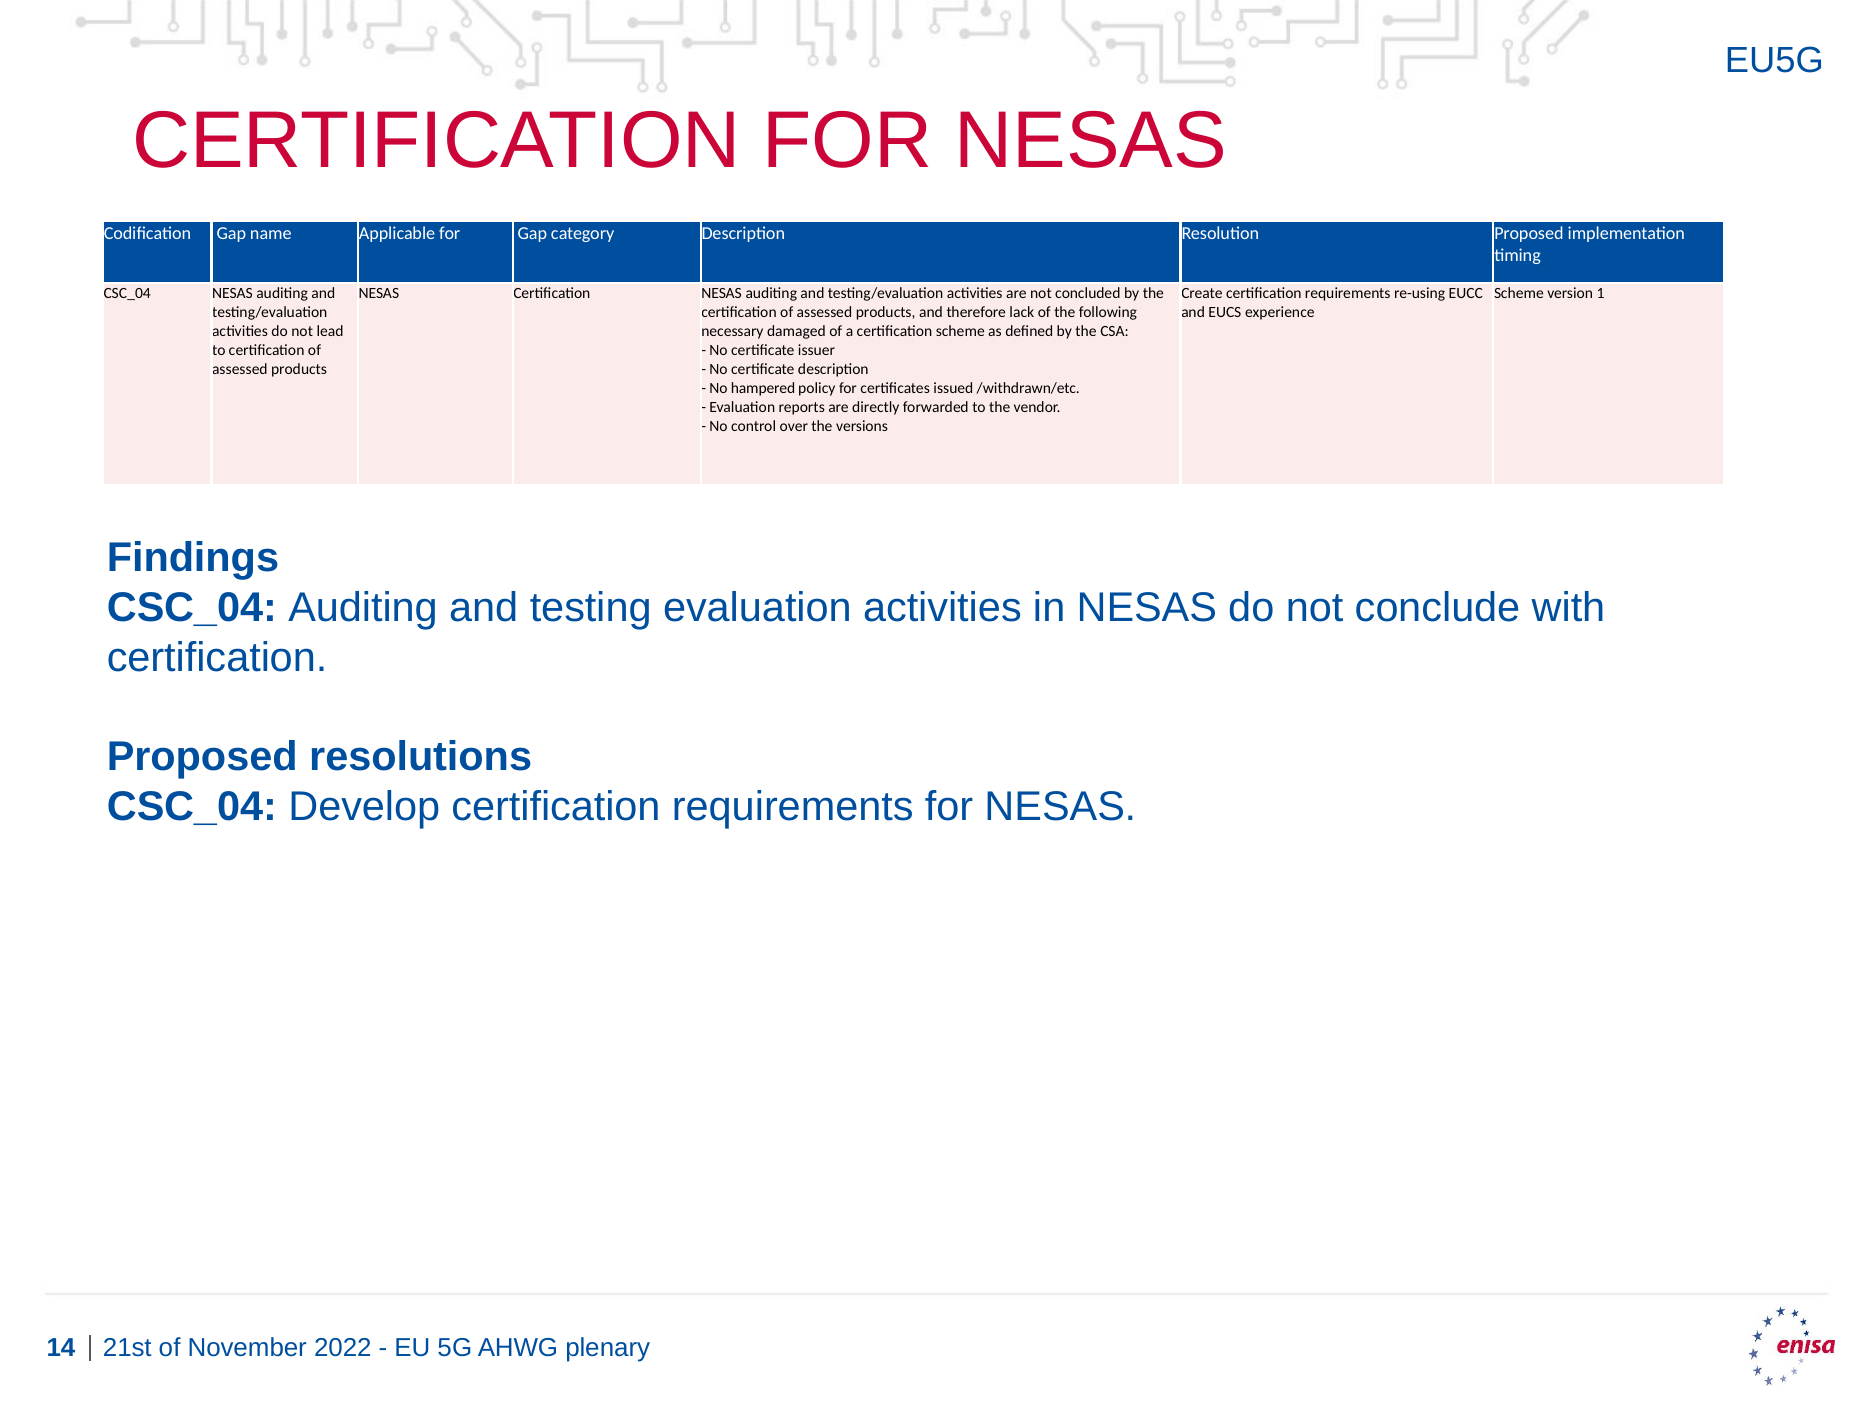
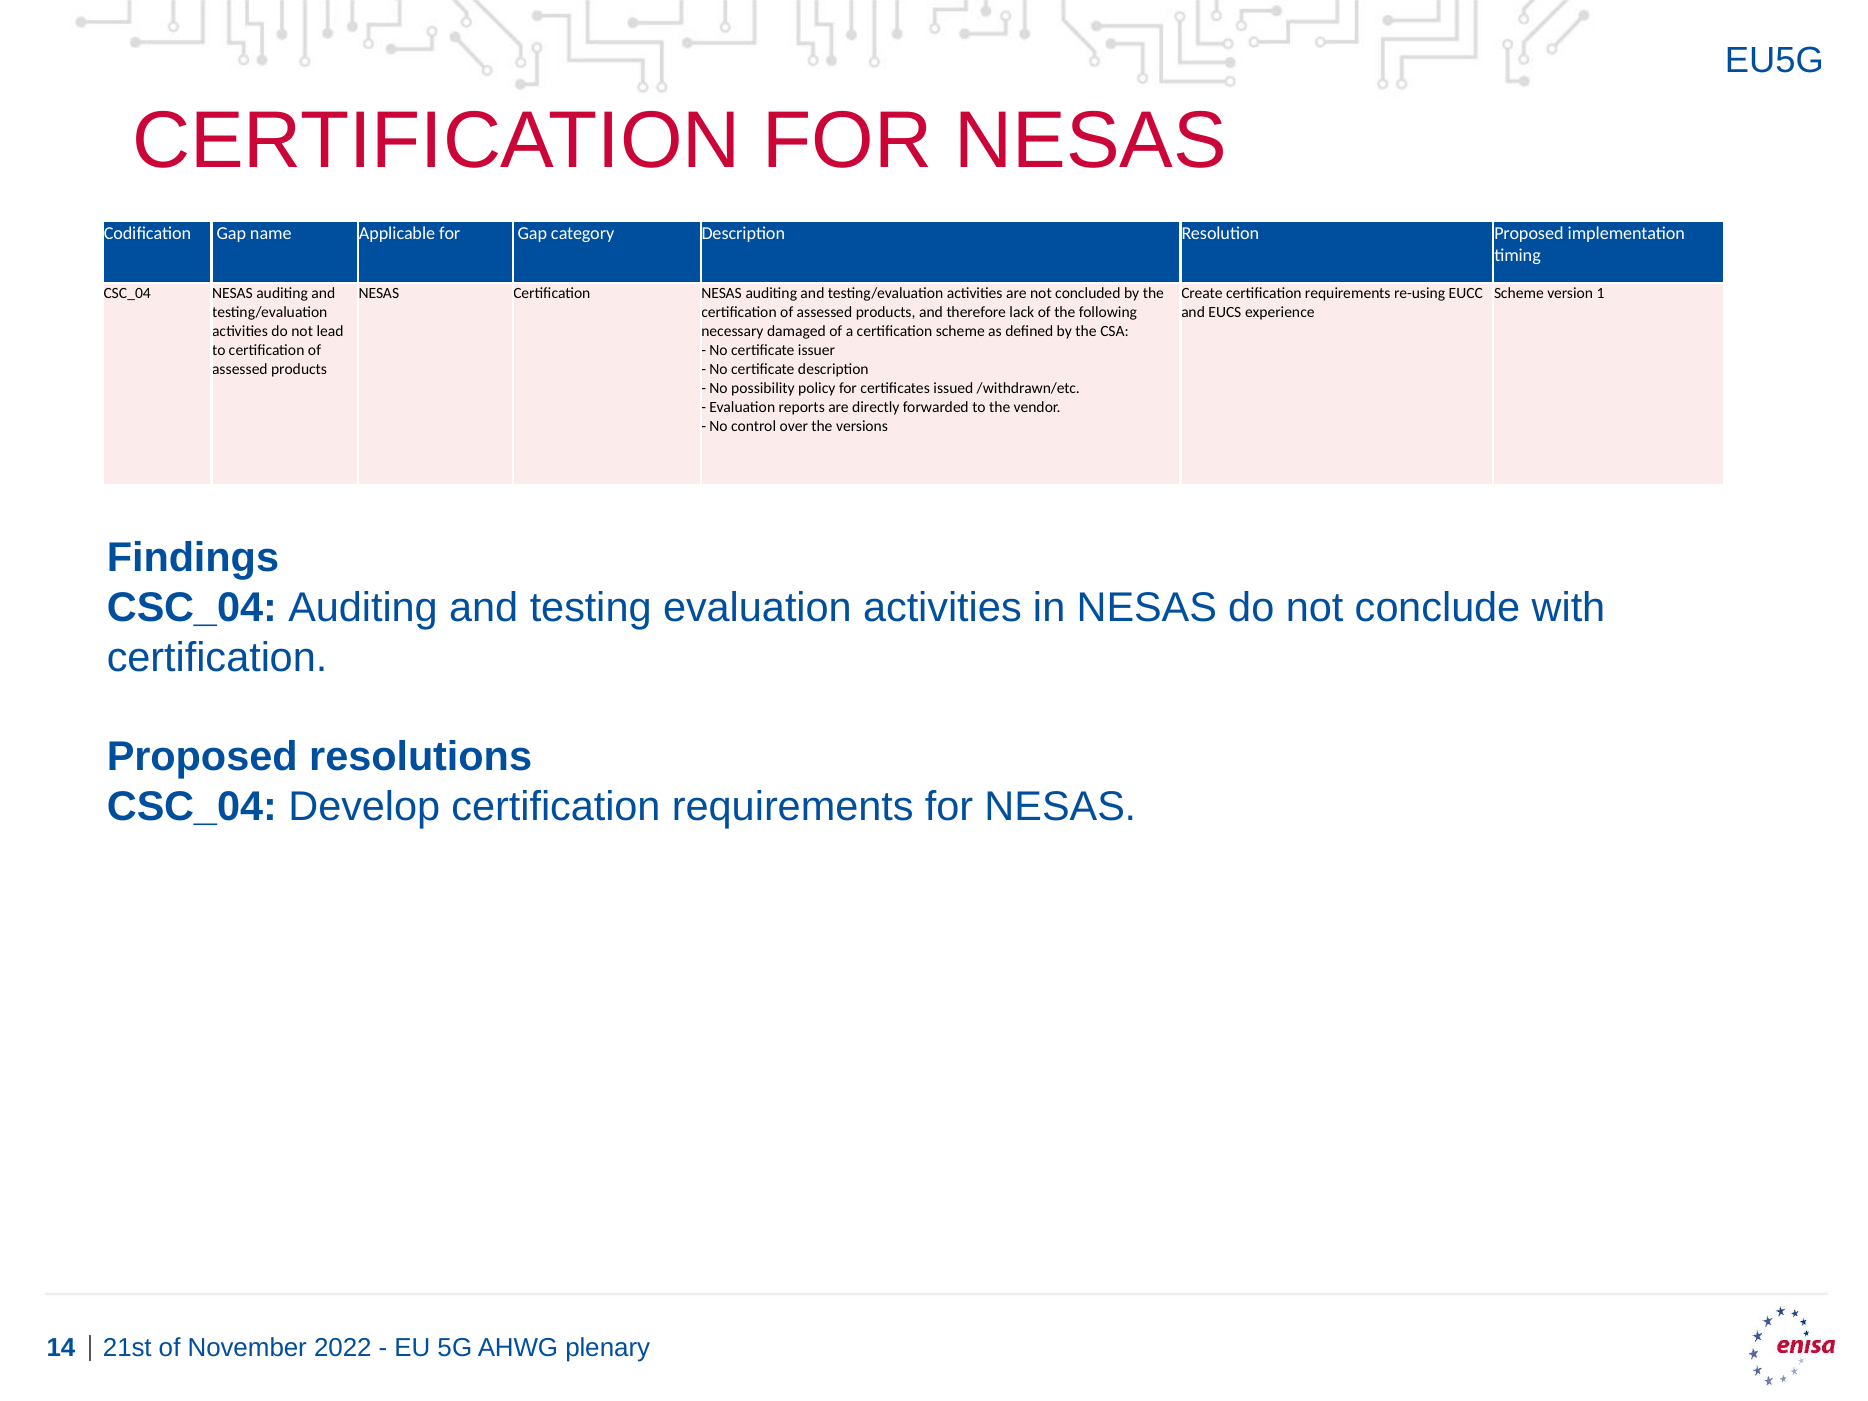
hampered: hampered -> possibility (763, 388)
